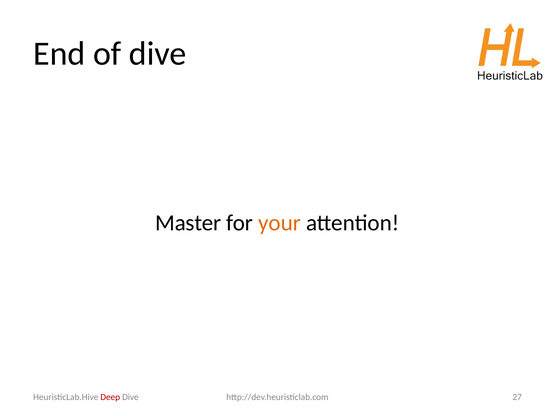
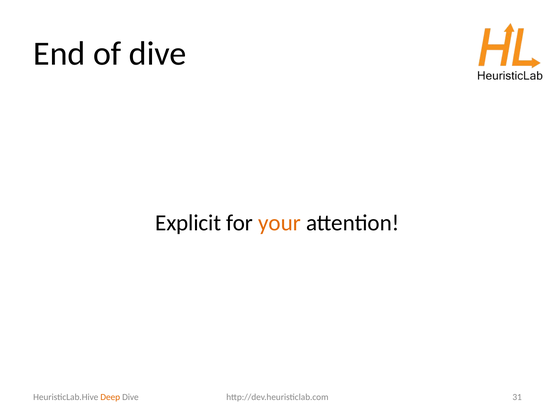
Master: Master -> Explicit (188, 223)
Deep colour: red -> orange (110, 398)
27: 27 -> 31 (517, 397)
